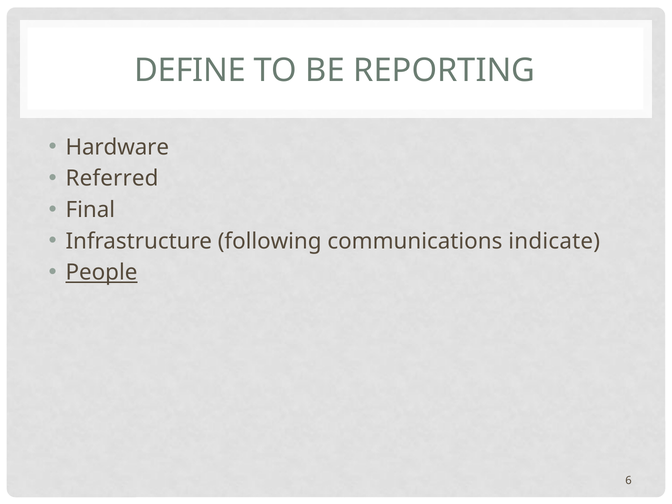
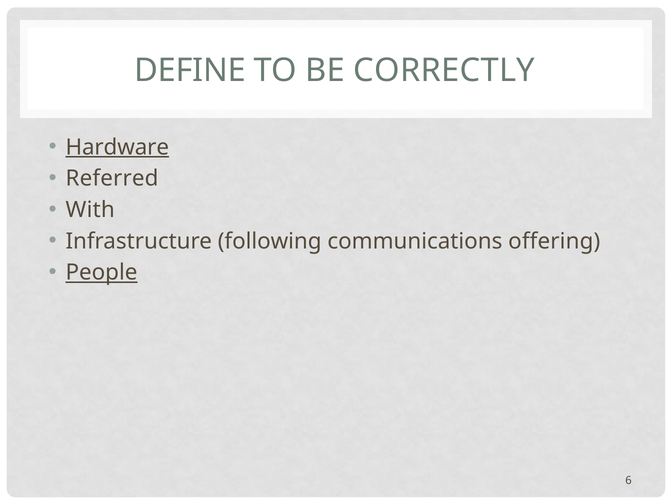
REPORTING: REPORTING -> CORRECTLY (444, 70)
Hardware underline: none -> present (117, 147)
Final: Final -> With (90, 210)
indicate: indicate -> offering (554, 241)
